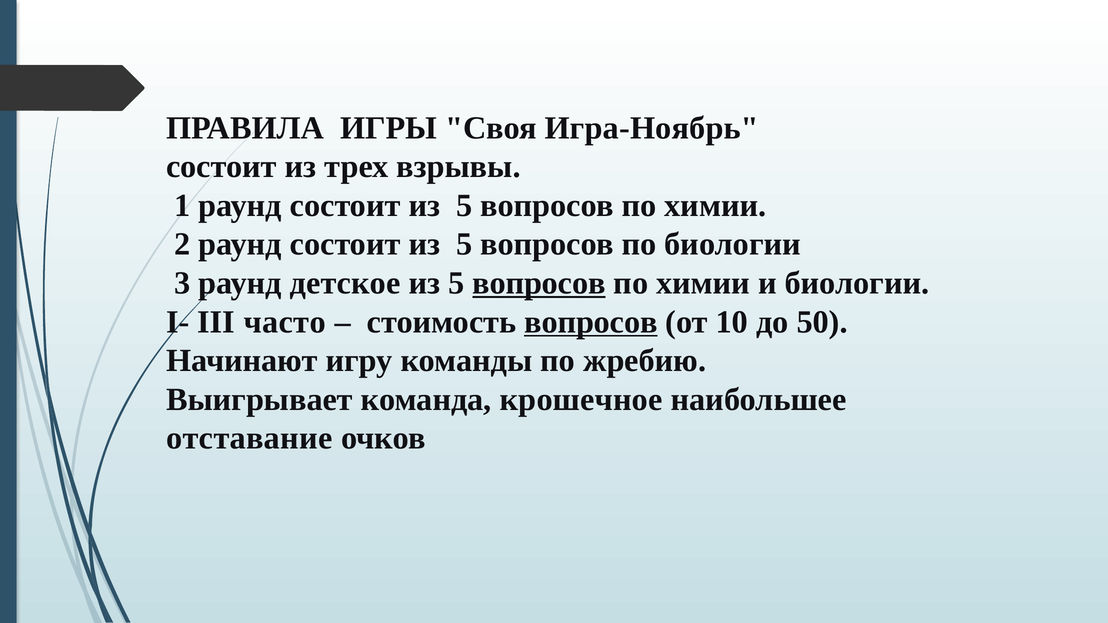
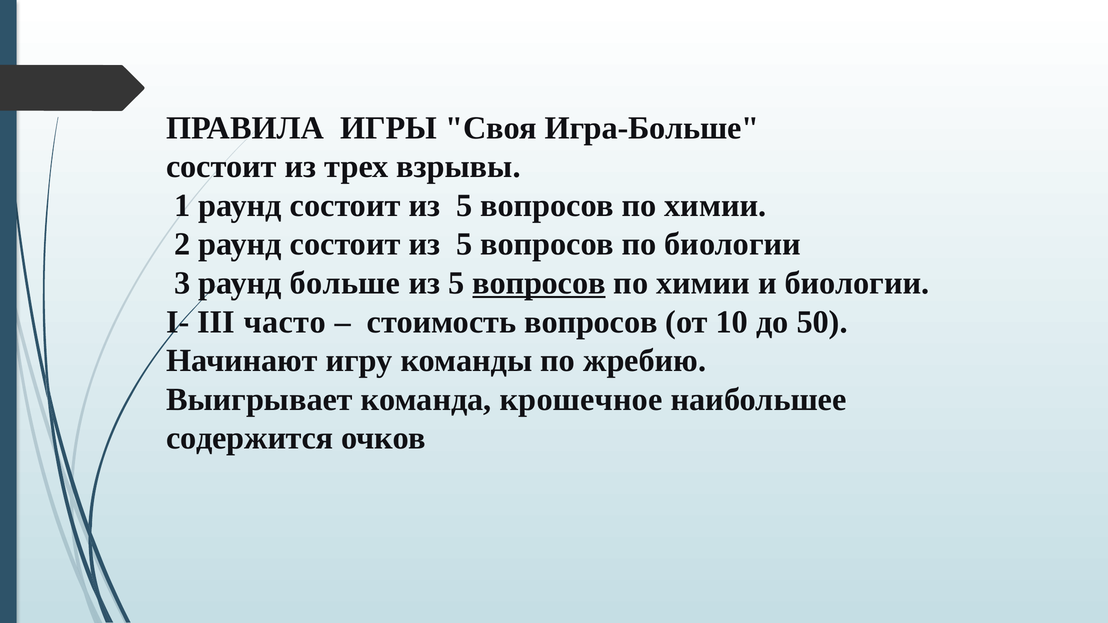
Игра-Ноябрь: Игра-Ноябрь -> Игра-Больше (652, 128)
детское: детское -> больше (345, 283)
вопросов underline: present -> none (591, 322)
отставание: отставание -> содержится (250, 438)
